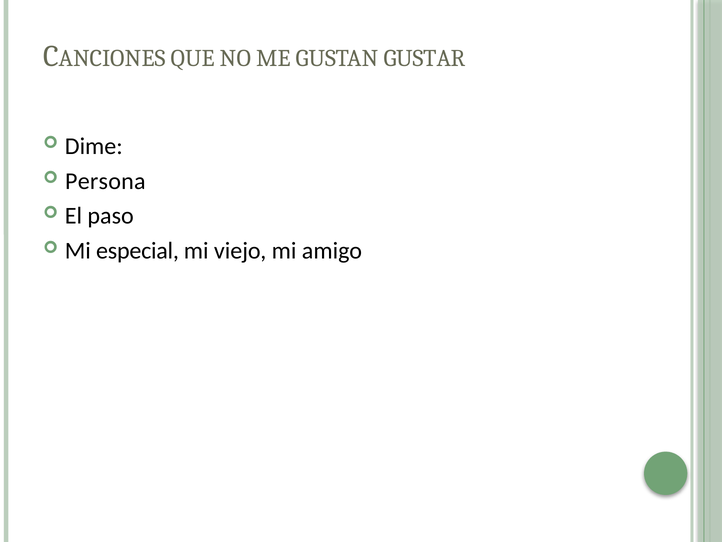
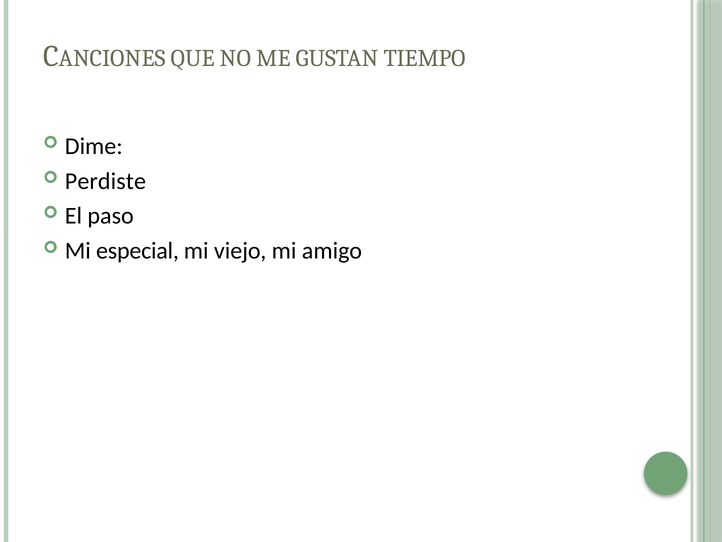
GUSTAR: GUSTAR -> TIEMPO (425, 58)
Persona: Persona -> Perdiste (105, 181)
